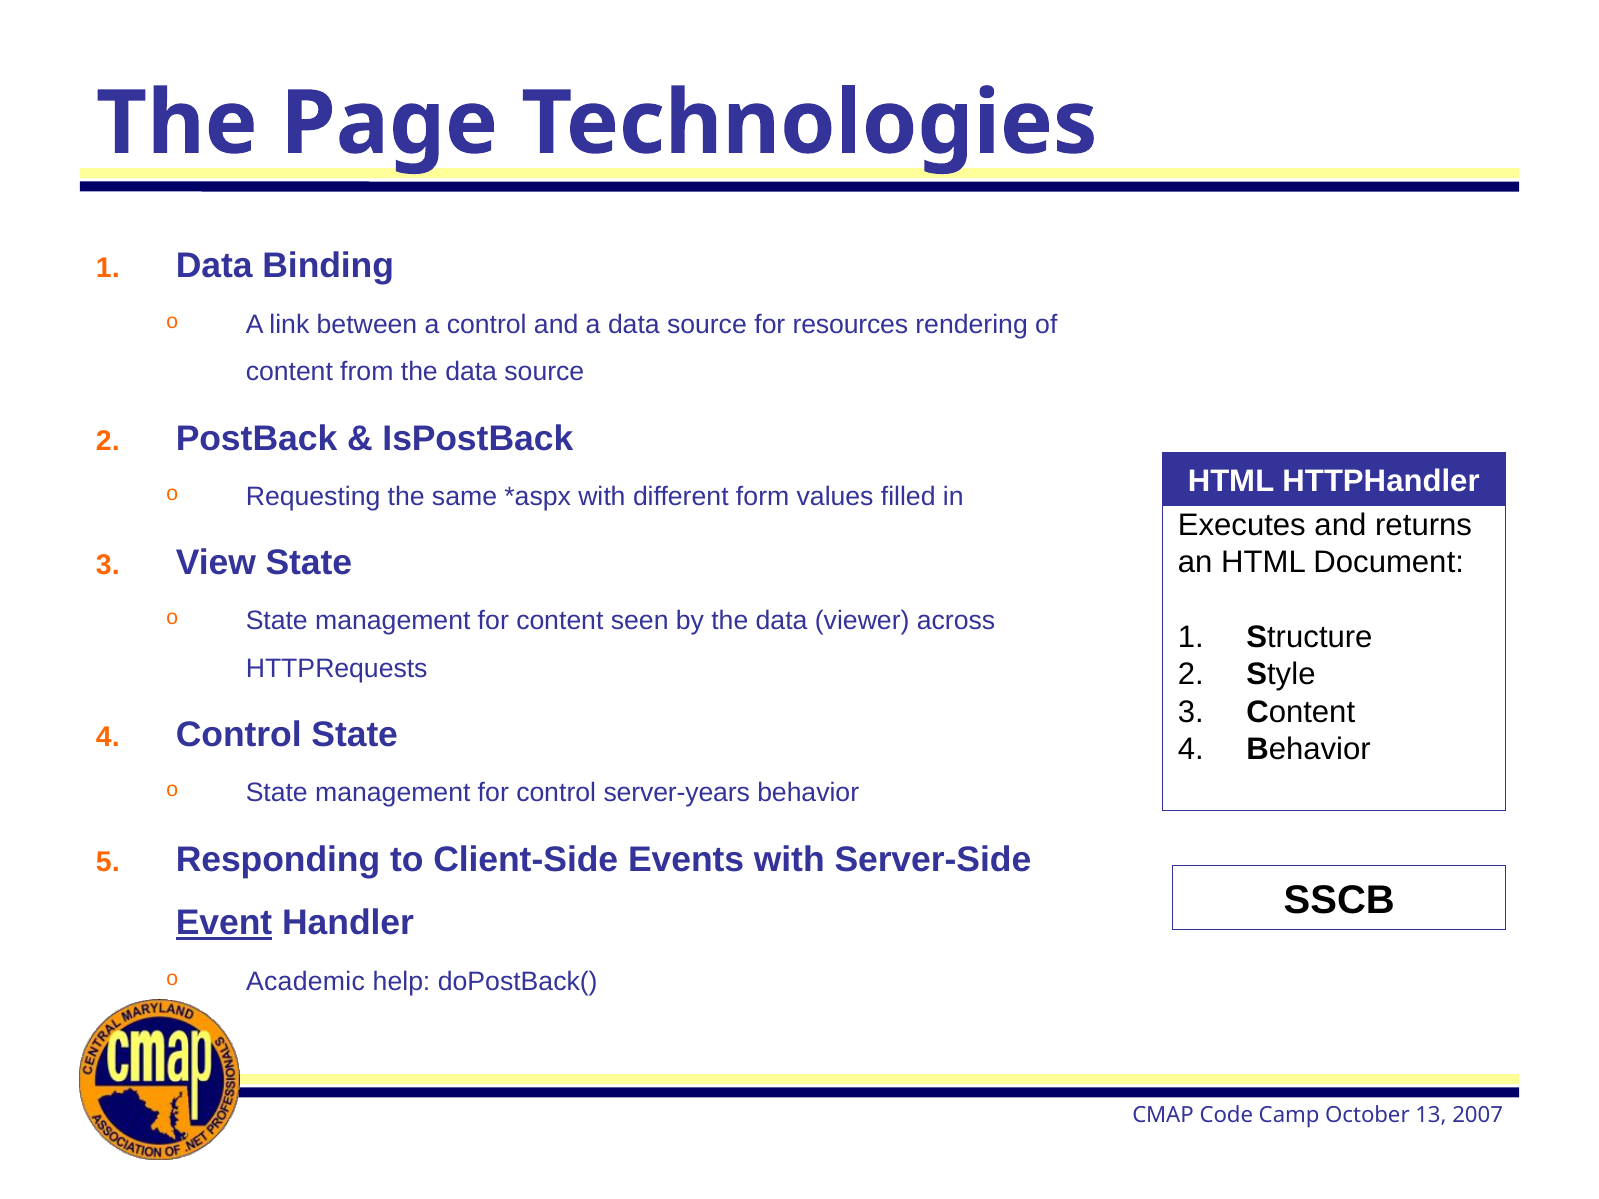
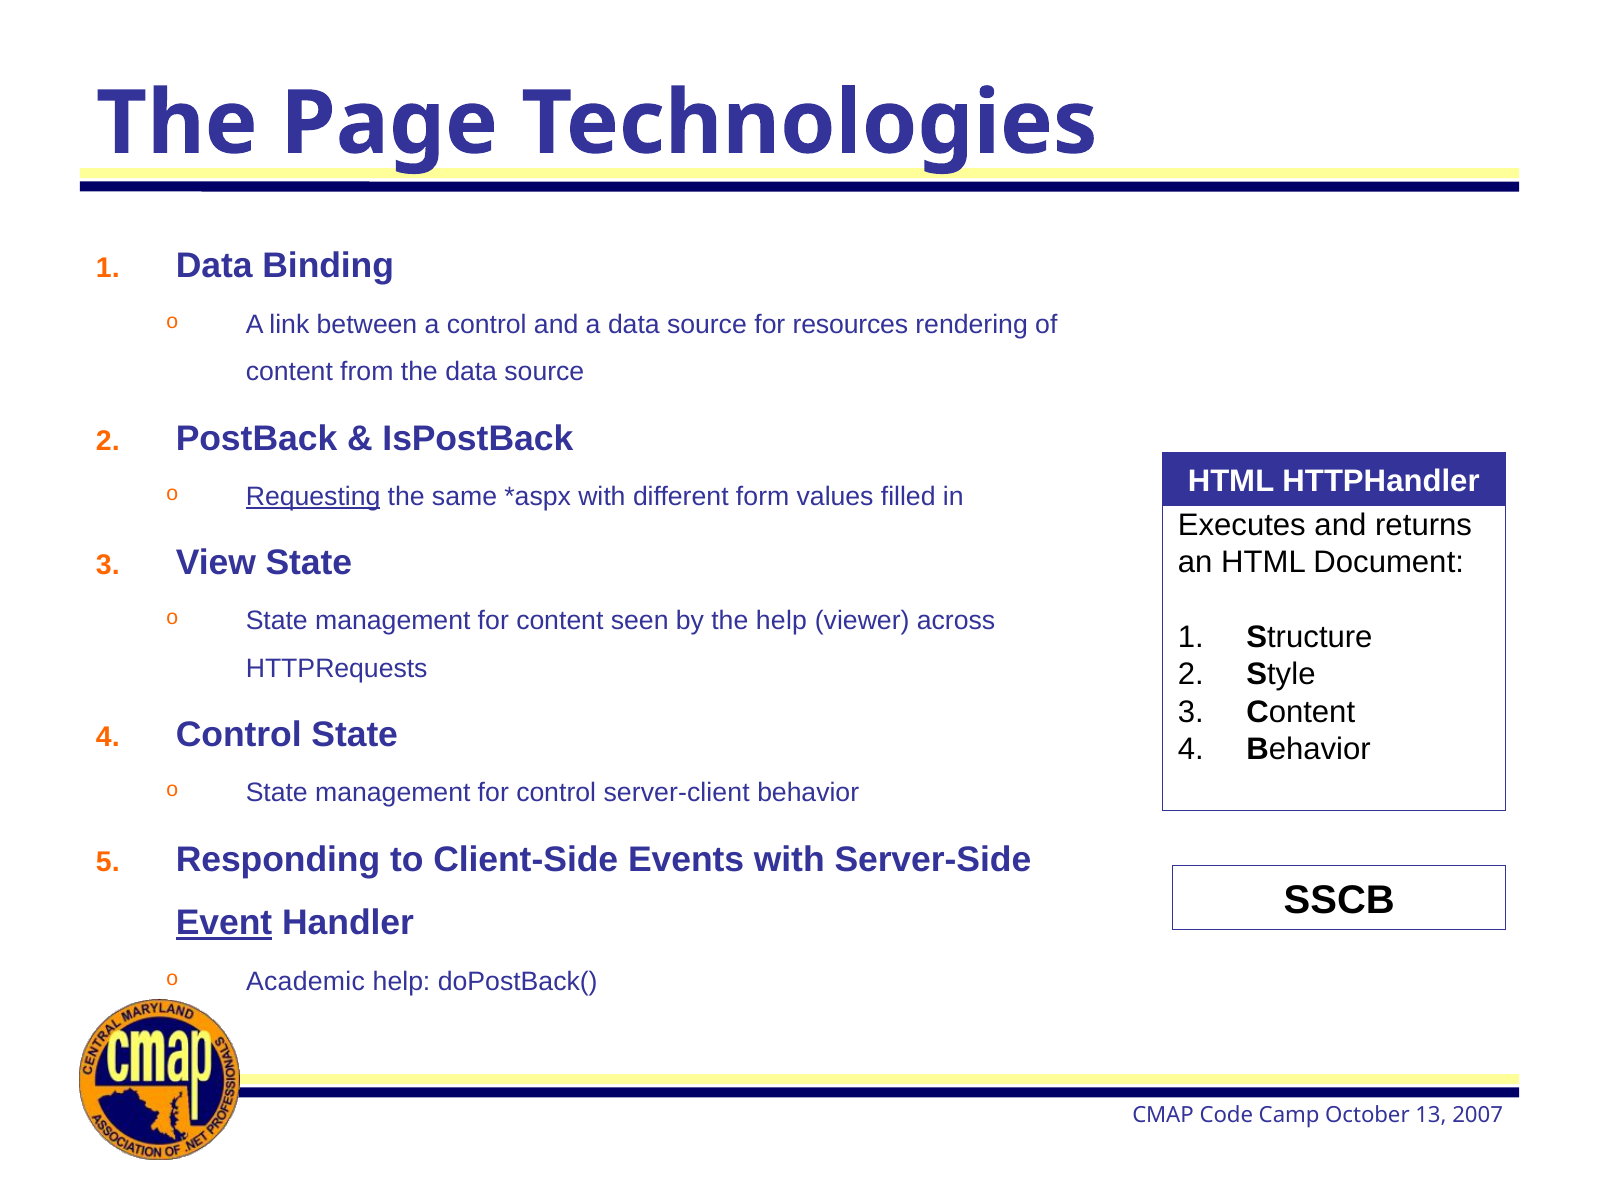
Requesting underline: none -> present (313, 497)
by the data: data -> help (781, 621)
server-years: server-years -> server-client (677, 793)
